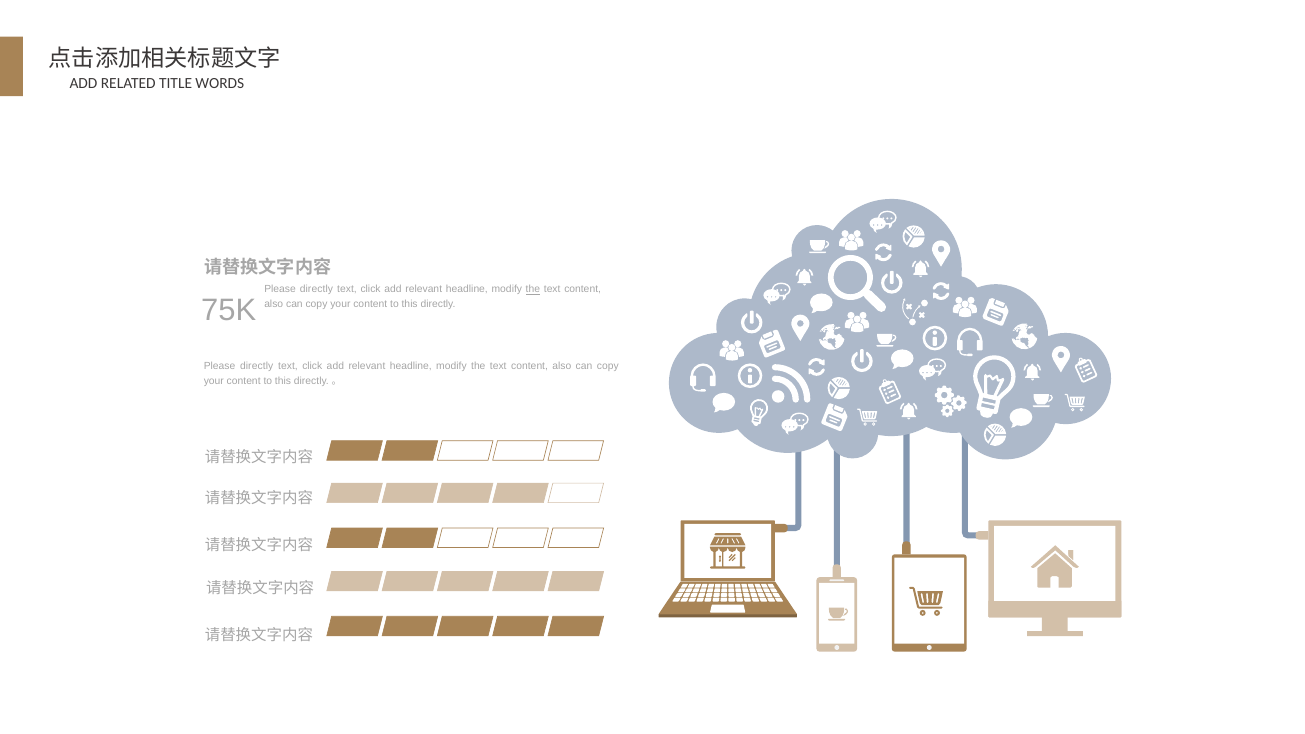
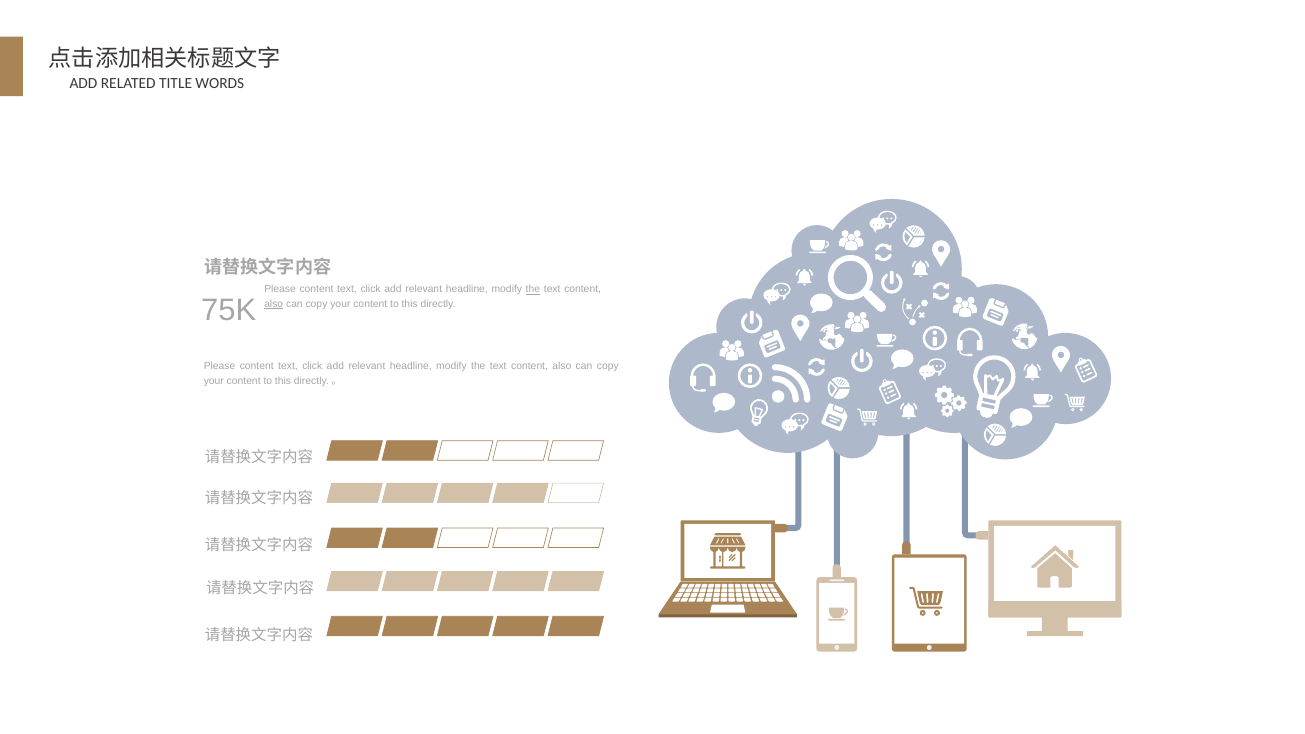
directly: directly -> content (316, 290)
also underline: none -> present (274, 304)
directly: directly -> content (257, 366)
